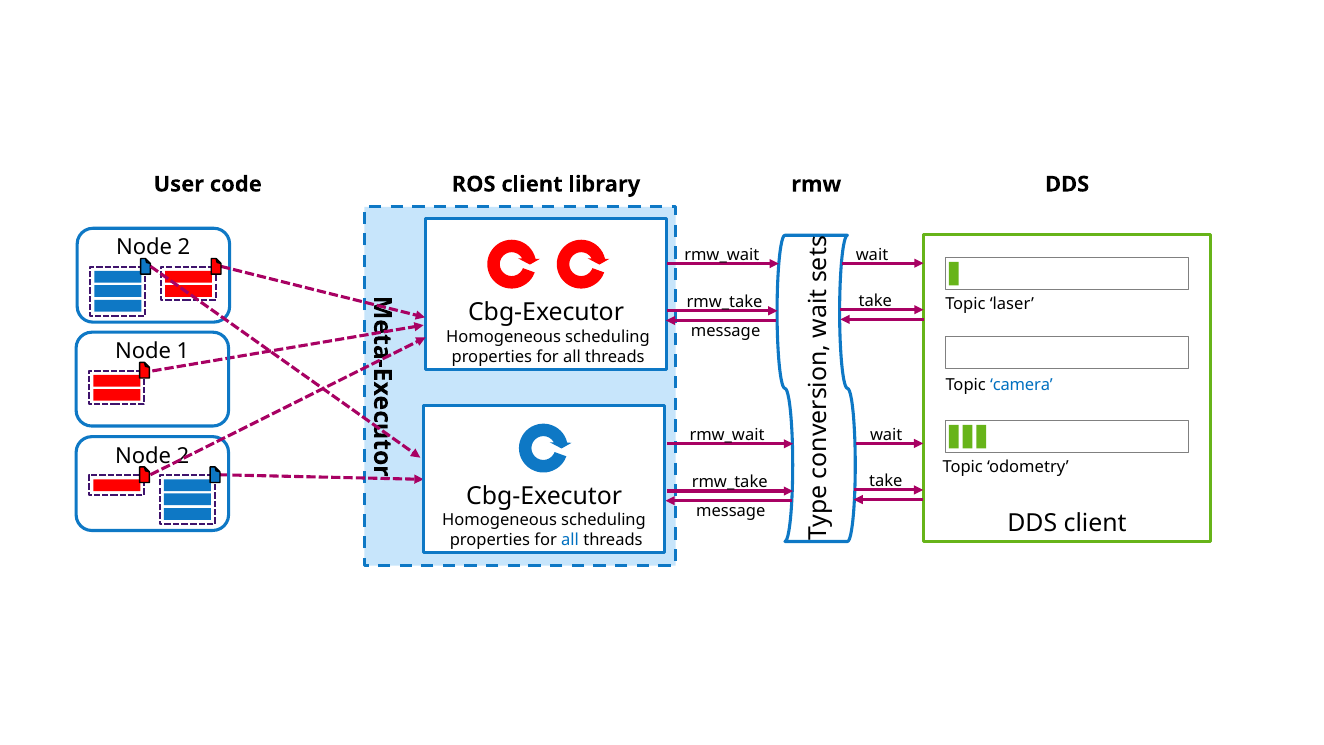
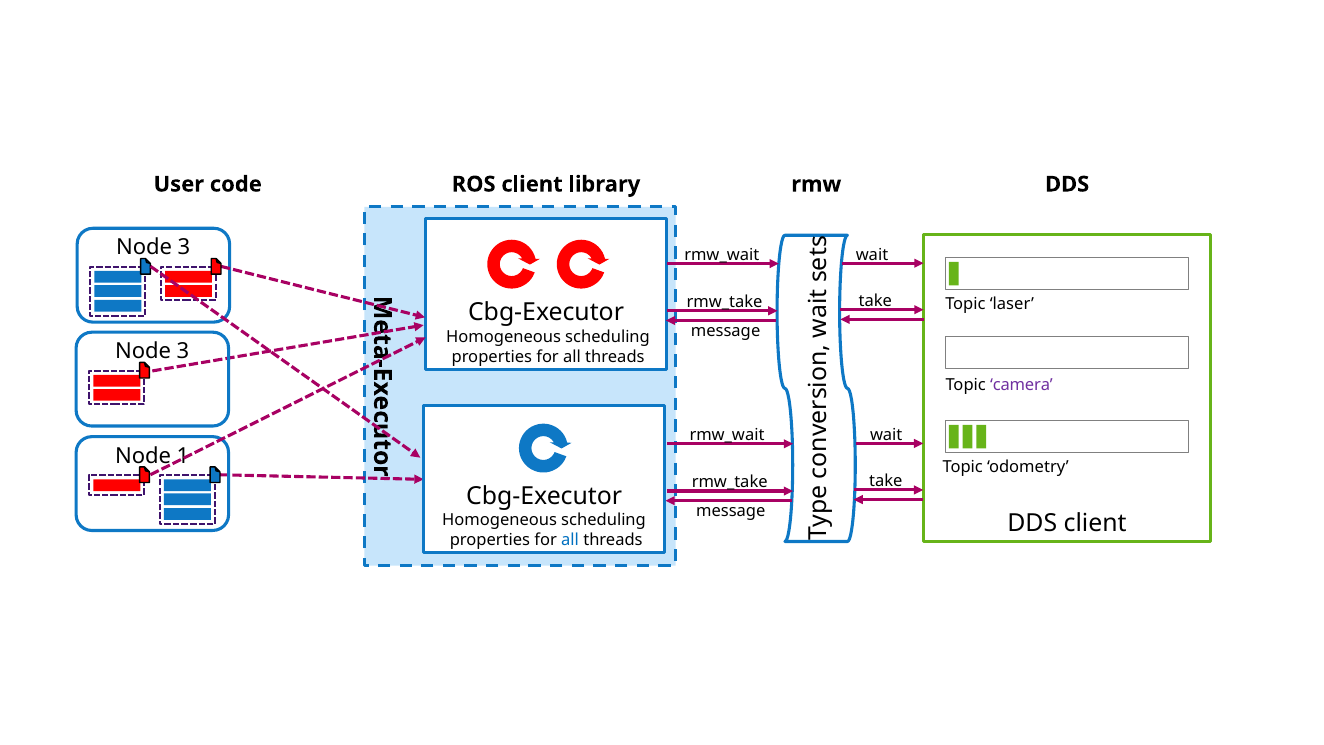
2: 2 -> 3 (184, 248)
1: 1 -> 3 (183, 351)
camera colour: blue -> purple (1021, 385)
2: 2 -> 1 (183, 456)
